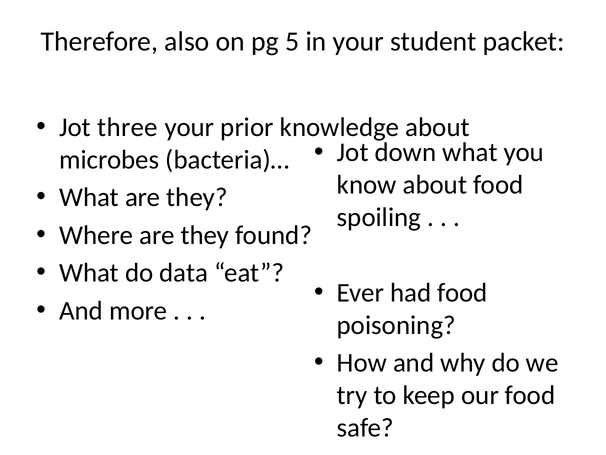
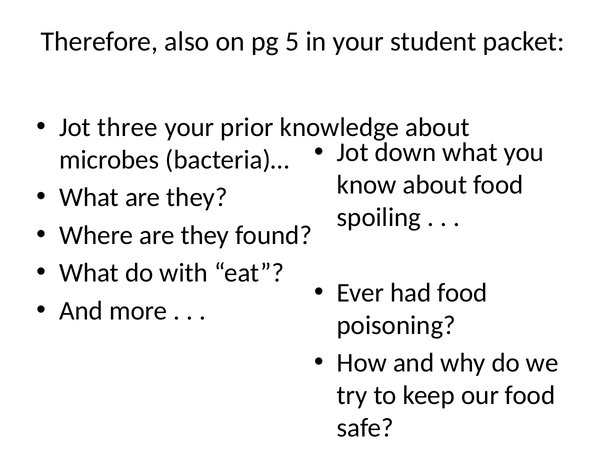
data: data -> with (184, 273)
